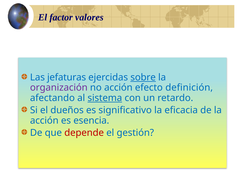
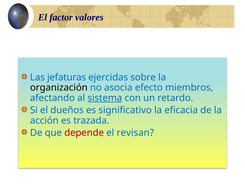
sobre underline: present -> none (143, 77)
organización colour: purple -> black (59, 88)
no acción: acción -> asocia (118, 88)
definición: definición -> miembros (189, 88)
esencia: esencia -> trazada (91, 120)
gestión: gestión -> revisan (135, 132)
